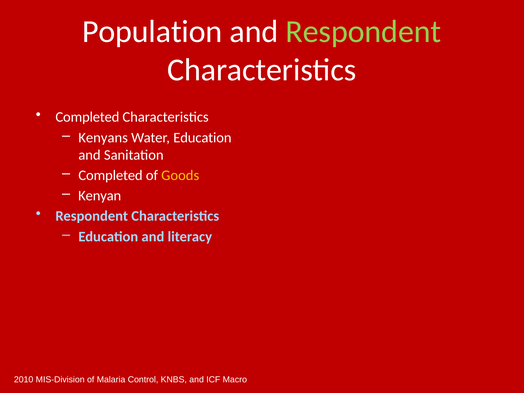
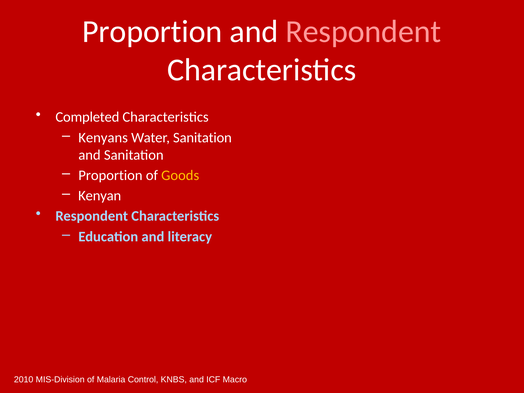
Population: Population -> Proportion (152, 32)
Respondent colour: light green -> pink (363, 32)
Water Education: Education -> Sanitation (202, 138)
Completed: Completed -> Proportion (110, 175)
